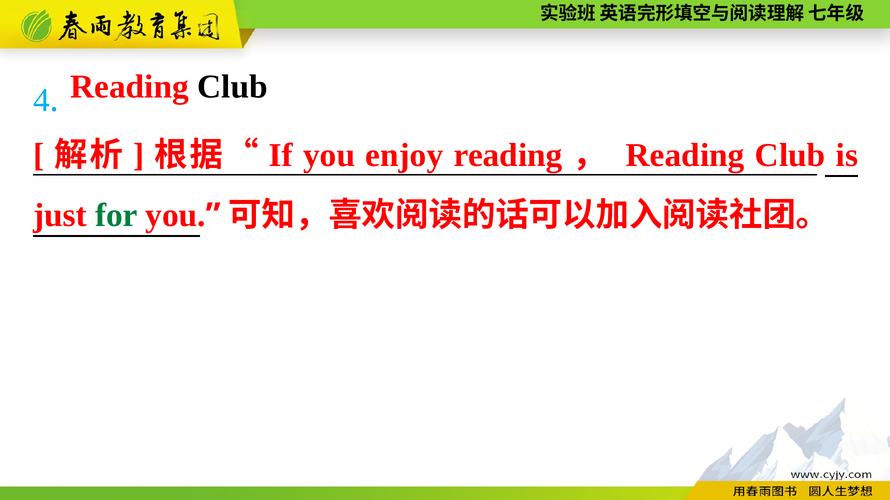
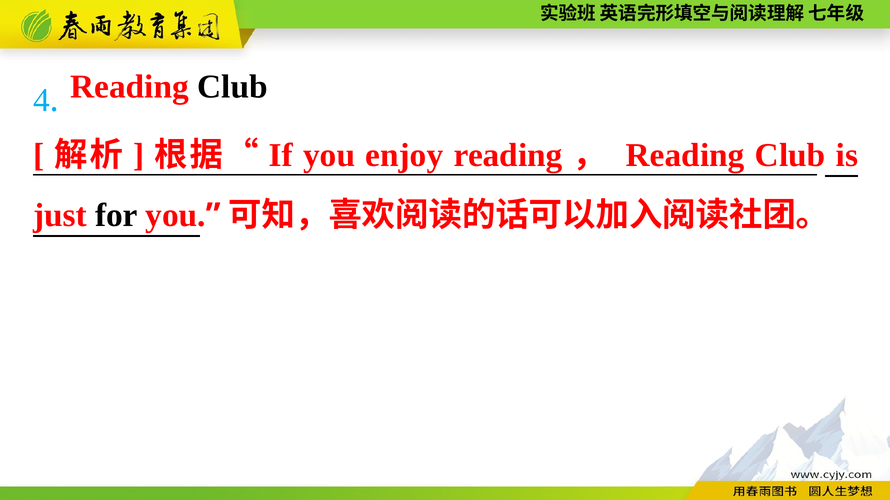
for colour: green -> black (116, 216)
